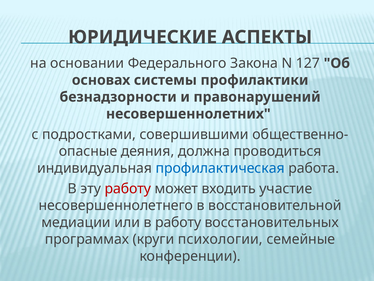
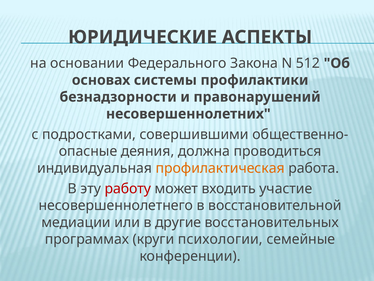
127: 127 -> 512 (308, 63)
профилактическая colour: blue -> orange (220, 168)
в работу: работу -> другие (178, 222)
